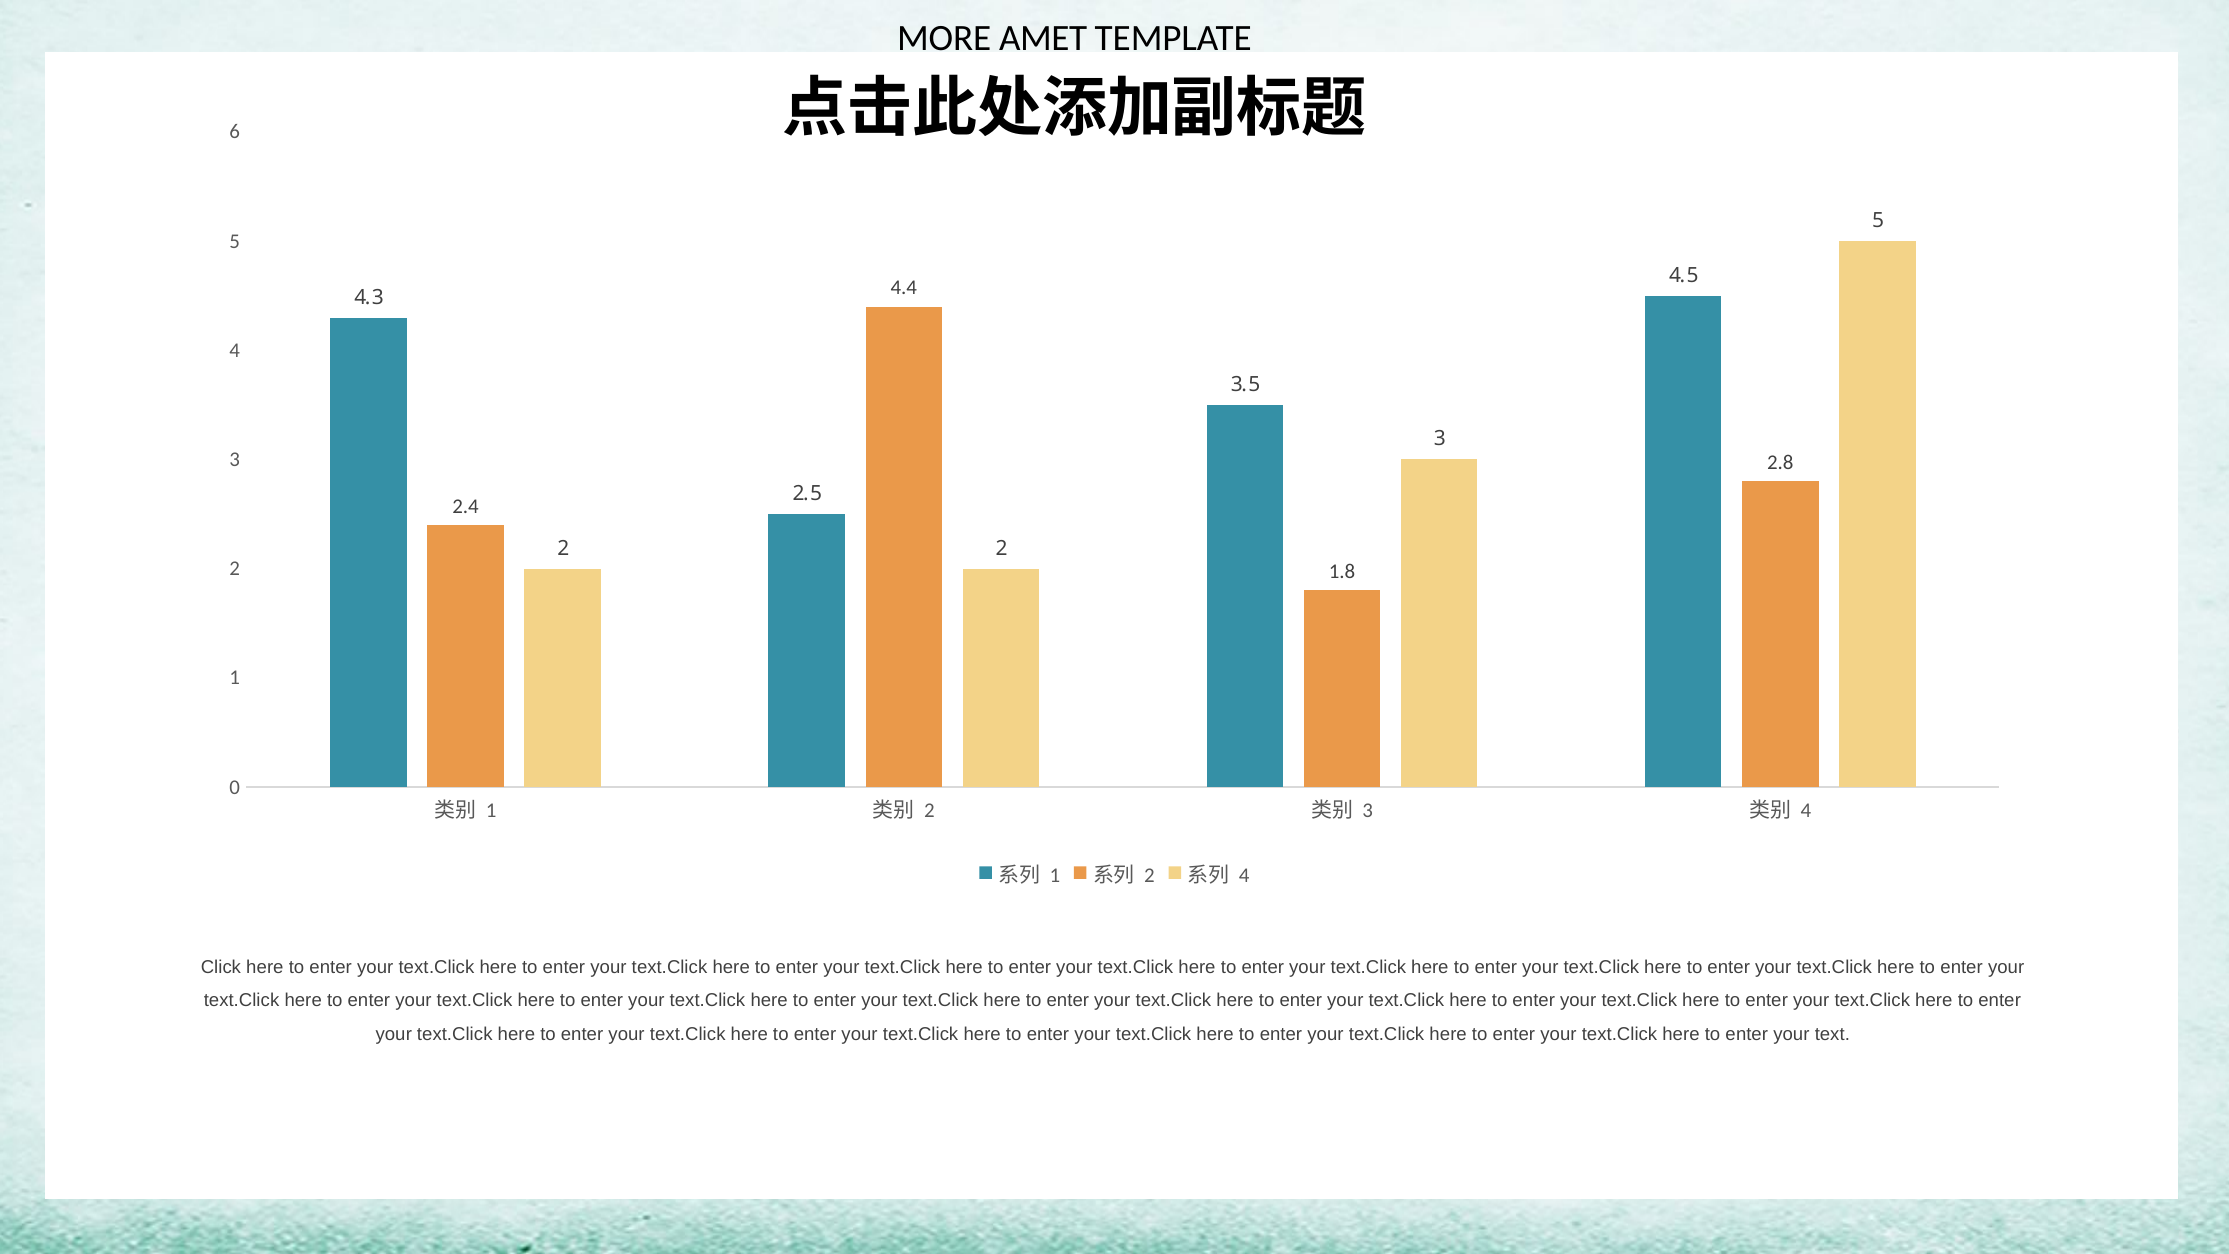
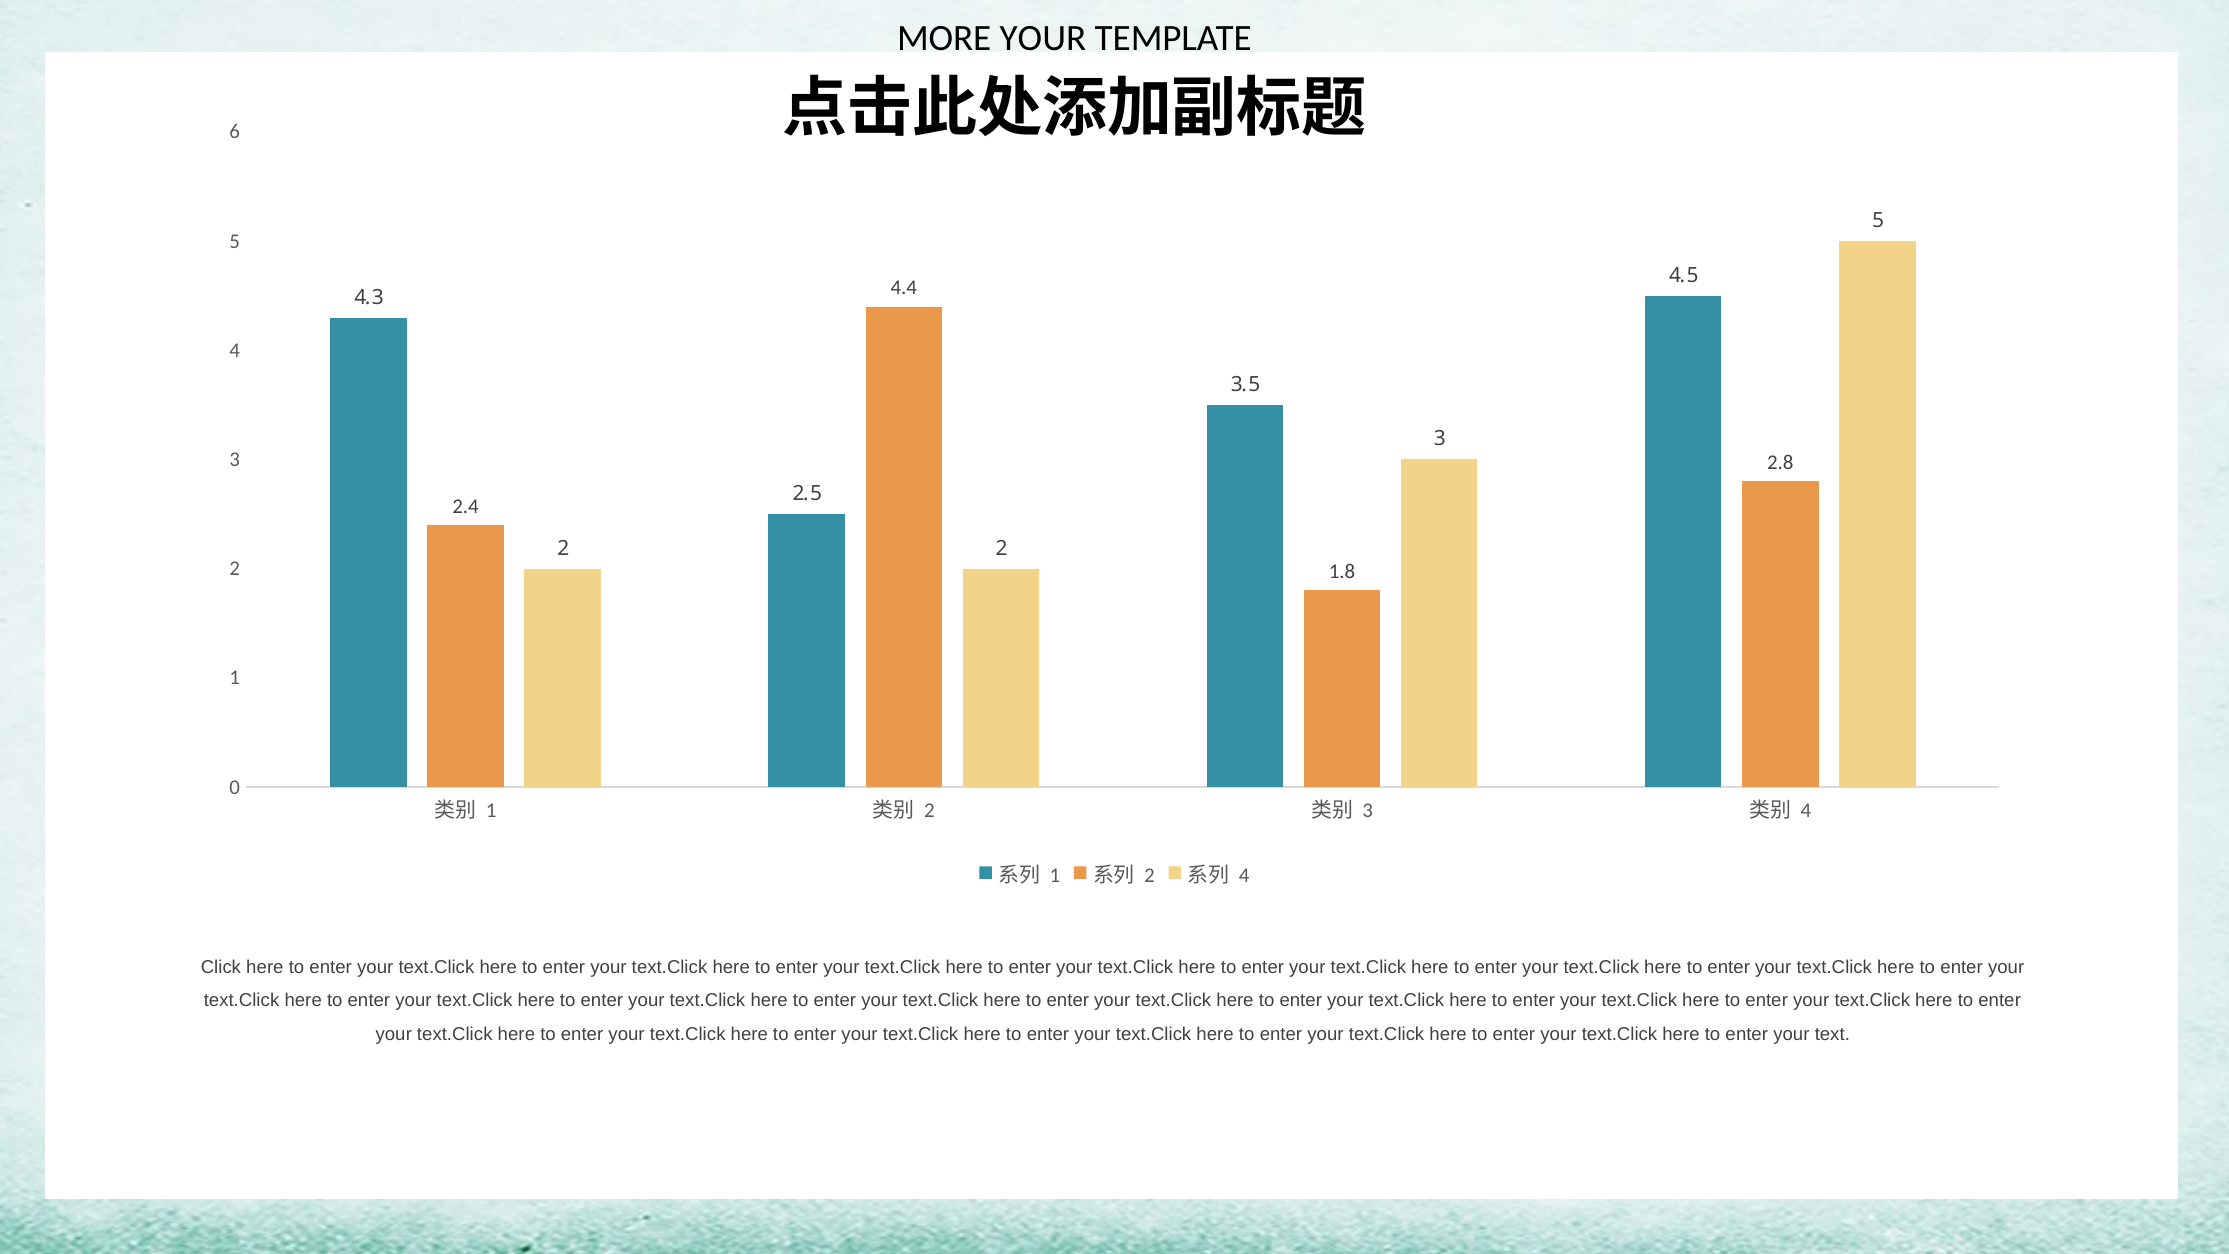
MORE AMET: AMET -> YOUR (1043, 38)
